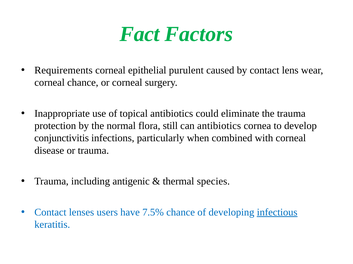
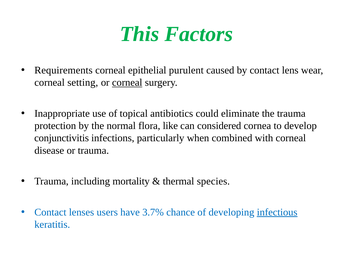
Fact: Fact -> This (140, 34)
corneal chance: chance -> setting (83, 83)
corneal underline: none -> present (127, 83)
still: still -> like (170, 126)
can antibiotics: antibiotics -> considered (219, 126)
antigenic: antigenic -> mortality (131, 182)
7.5%: 7.5% -> 3.7% (153, 213)
